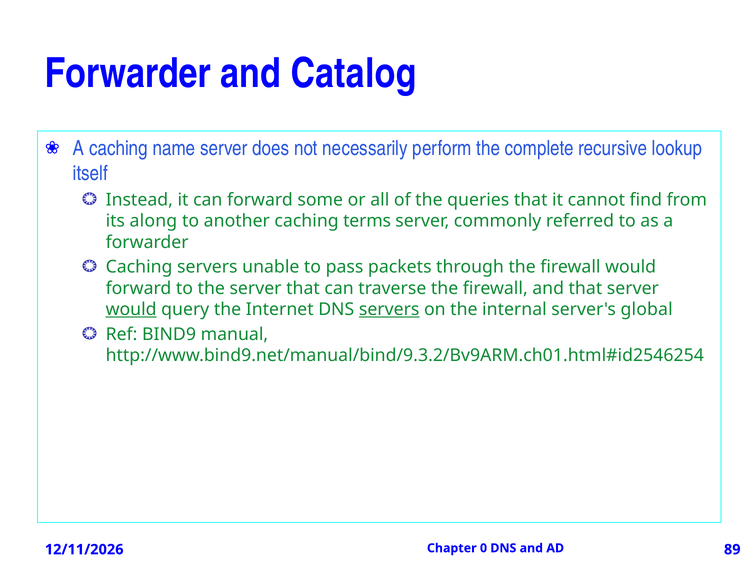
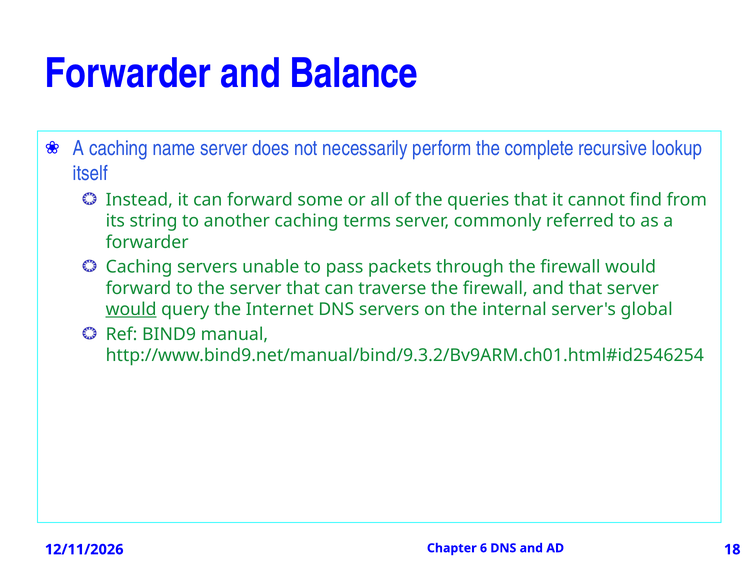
Catalog: Catalog -> Balance (354, 74)
along: along -> string (154, 221)
servers underline: present -> none (389, 309)
0: 0 -> 6 (484, 548)
89: 89 -> 18 (732, 550)
